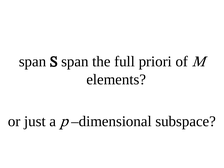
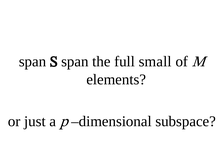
priori: priori -> small (155, 62)
